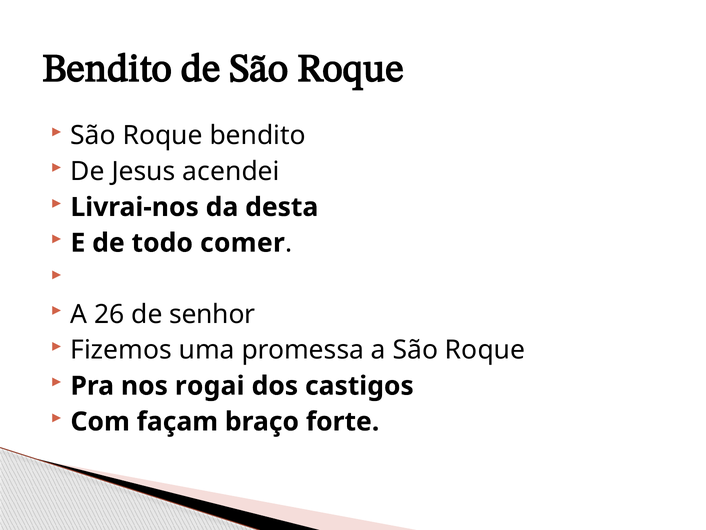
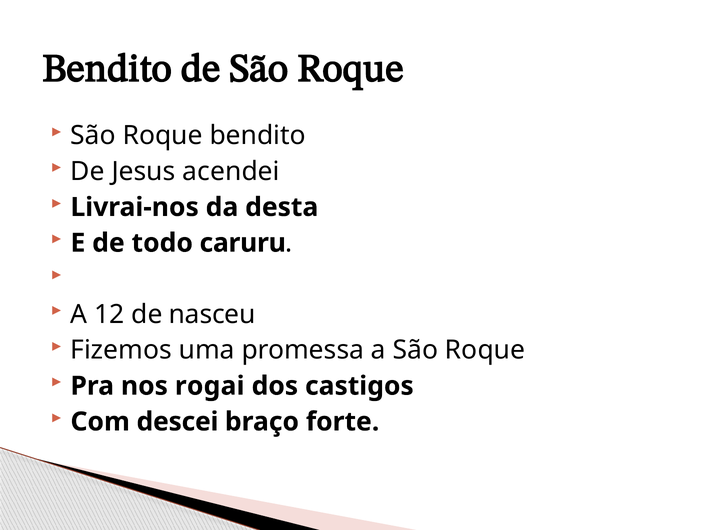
comer: comer -> caruru (243, 243)
26: 26 -> 12 (109, 314)
senhor: senhor -> nasceu (212, 314)
façam: façam -> descei (177, 421)
